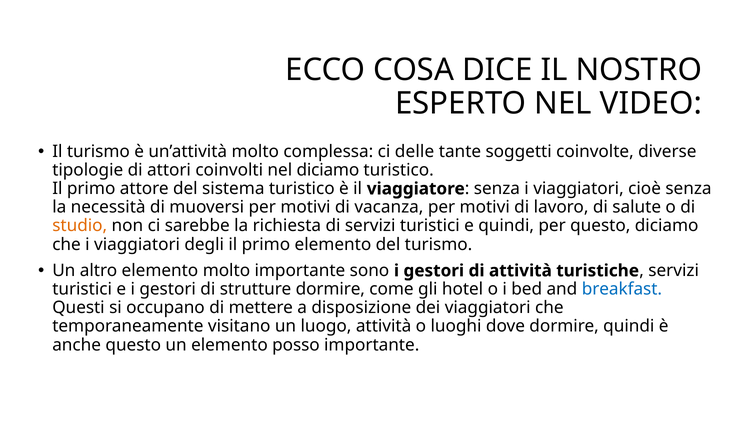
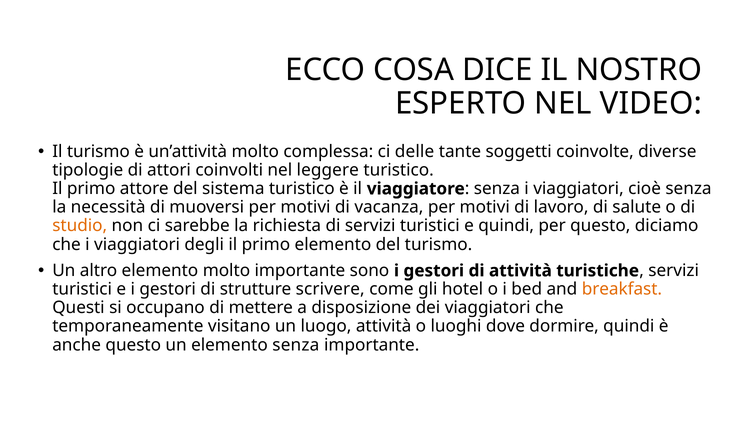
nel diciamo: diciamo -> leggere (328, 170)
strutture dormire: dormire -> scrivere (330, 289)
breakfast colour: blue -> orange (622, 289)
elemento posso: posso -> senza (296, 345)
